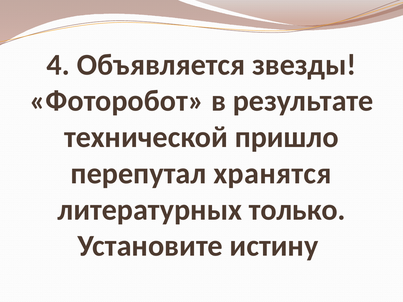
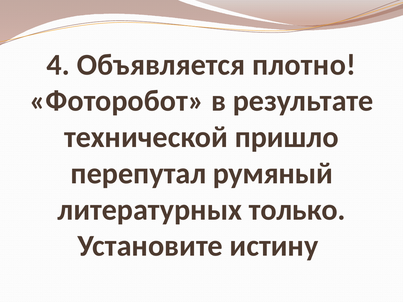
звезды: звезды -> плотно (304, 65)
хранятся: хранятся -> румяный (273, 174)
